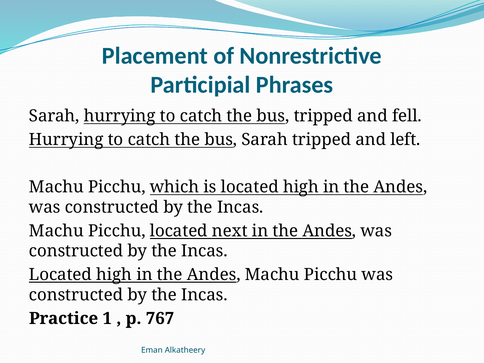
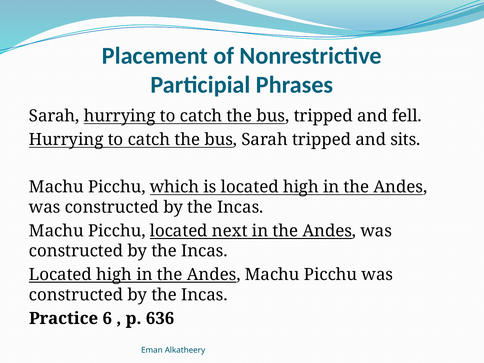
left: left -> sits (405, 140)
1: 1 -> 6 (107, 318)
767: 767 -> 636 (160, 318)
